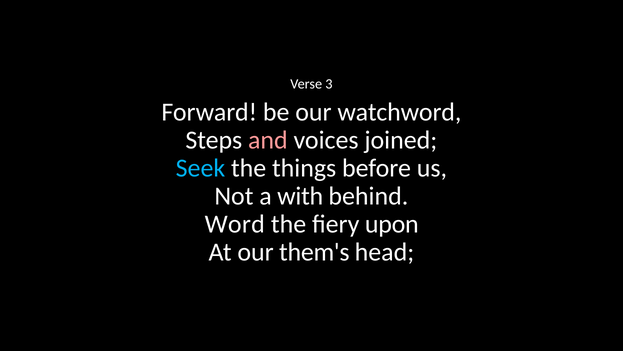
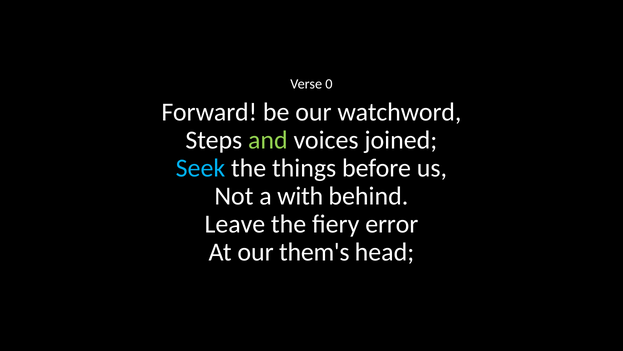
3: 3 -> 0 (329, 84)
and colour: pink -> light green (268, 140)
Word: Word -> Leave (235, 224)
upon: upon -> error (392, 224)
